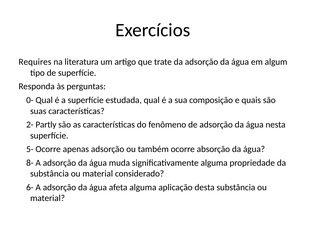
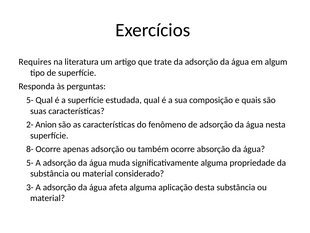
0-: 0- -> 5- (30, 100)
Partly: Partly -> Anion (46, 124)
5-: 5- -> 8- (30, 149)
8-: 8- -> 5- (30, 162)
6-: 6- -> 3- (30, 187)
